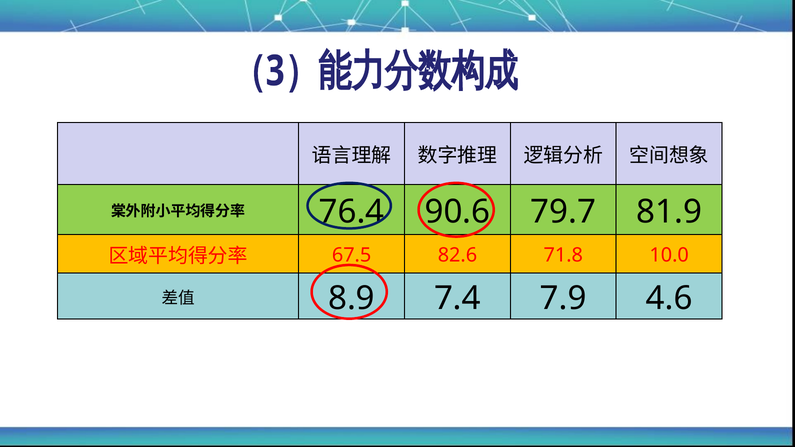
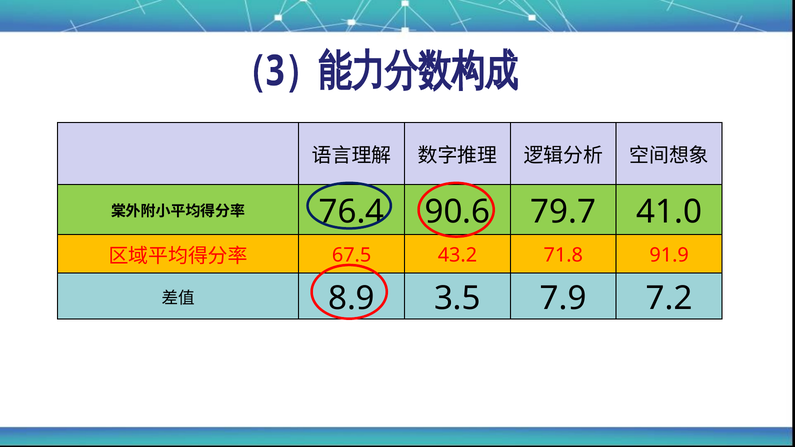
81.9: 81.9 -> 41.0 (669, 212)
82.6: 82.6 -> 43.2 (457, 255)
10.0: 10.0 -> 91.9 (669, 255)
7.4: 7.4 -> 3.5 (457, 298)
4.6: 4.6 -> 7.2 (669, 298)
